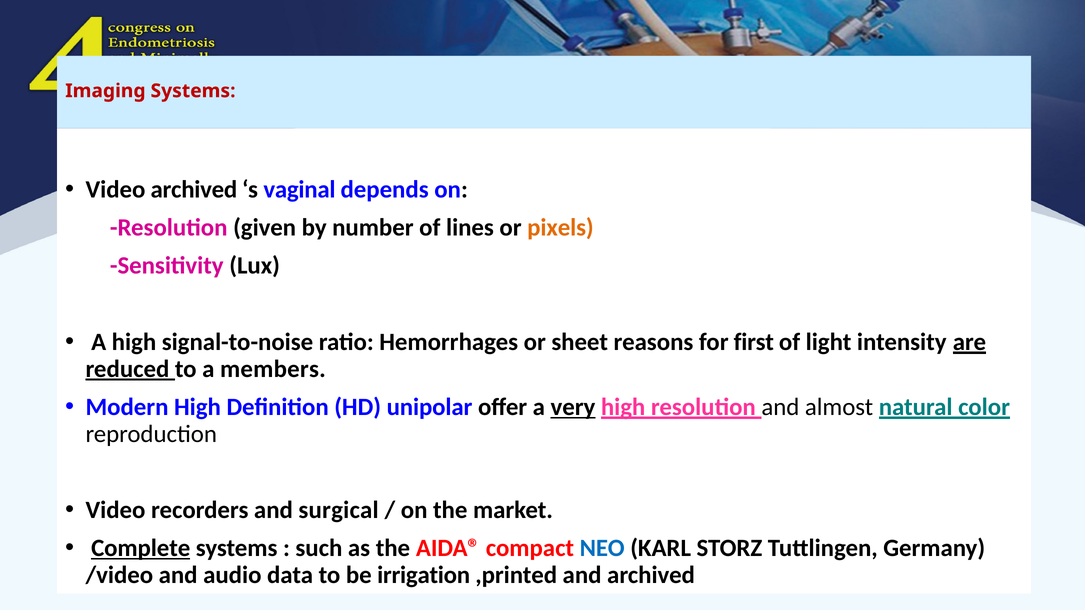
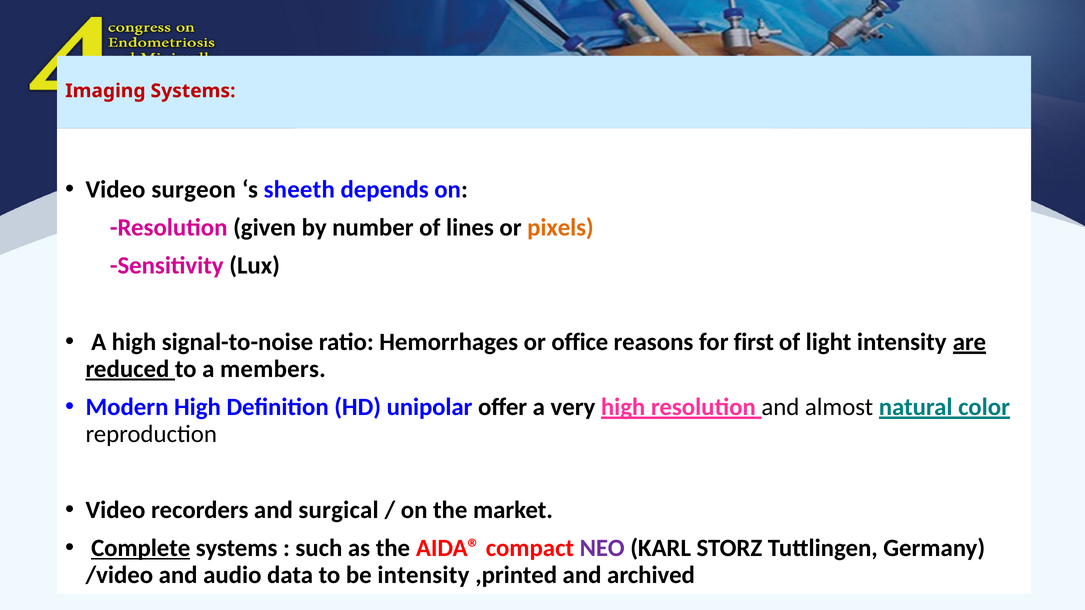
Video archived: archived -> surgeon (194, 190)
vaginal: vaginal -> sheeth (299, 190)
sheet: sheet -> office (580, 342)
very underline: present -> none (573, 407)
NEO colour: blue -> purple (602, 548)
be irrigation: irrigation -> intensity (423, 575)
